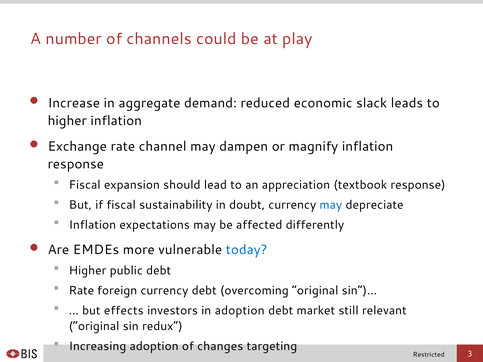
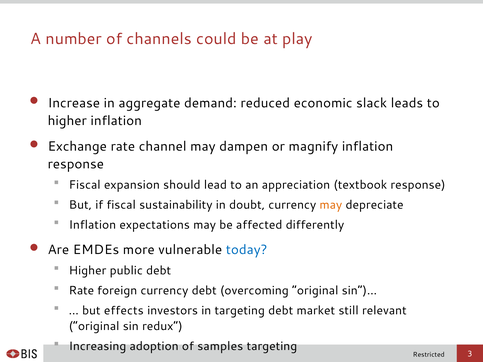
may colour: blue -> orange (331, 205)
in adoption: adoption -> targeting (240, 311)
changes: changes -> samples (220, 346)
